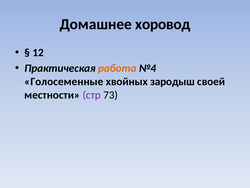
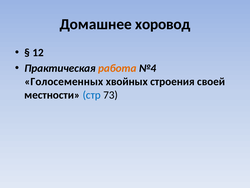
Голосеменные: Голосеменные -> Голосеменных (64, 81)
зародыш: зародыш -> строения (172, 81)
стр colour: purple -> blue (92, 95)
